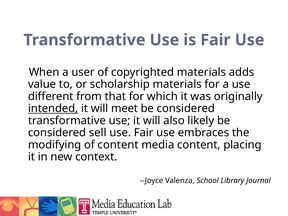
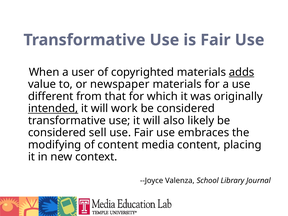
adds underline: none -> present (242, 72)
scholarship: scholarship -> newspaper (120, 84)
meet: meet -> work (124, 108)
